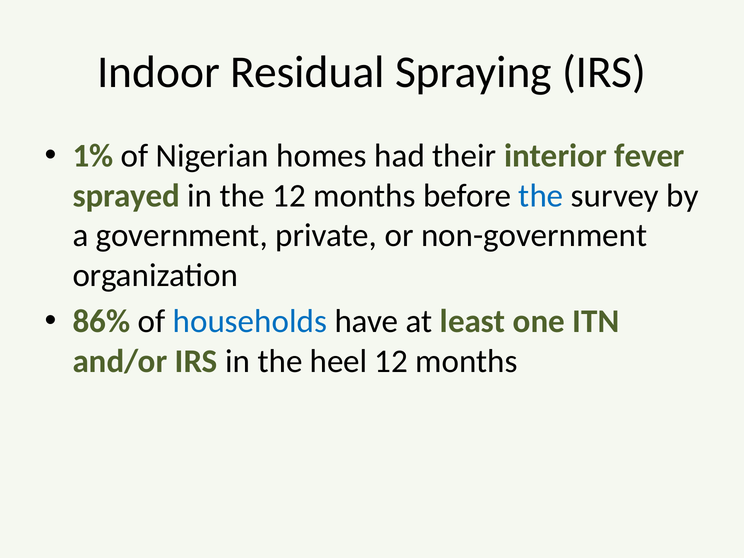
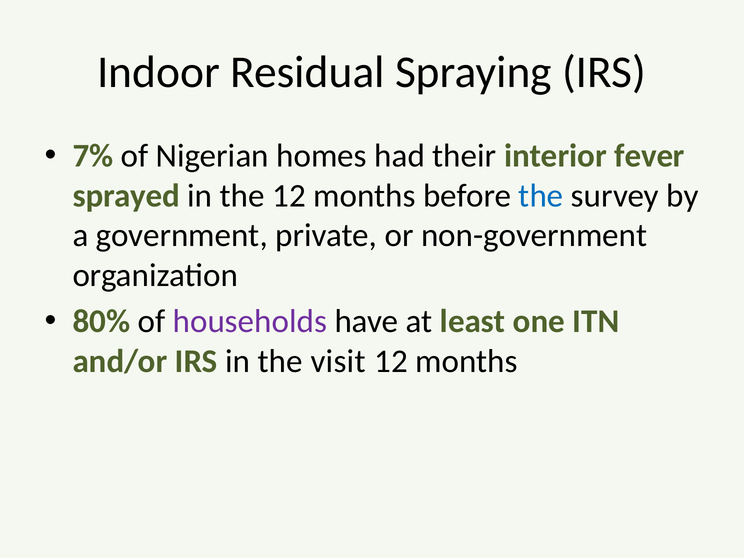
1%: 1% -> 7% (93, 156)
86%: 86% -> 80% (101, 321)
households colour: blue -> purple (250, 321)
heel: heel -> visit (338, 361)
